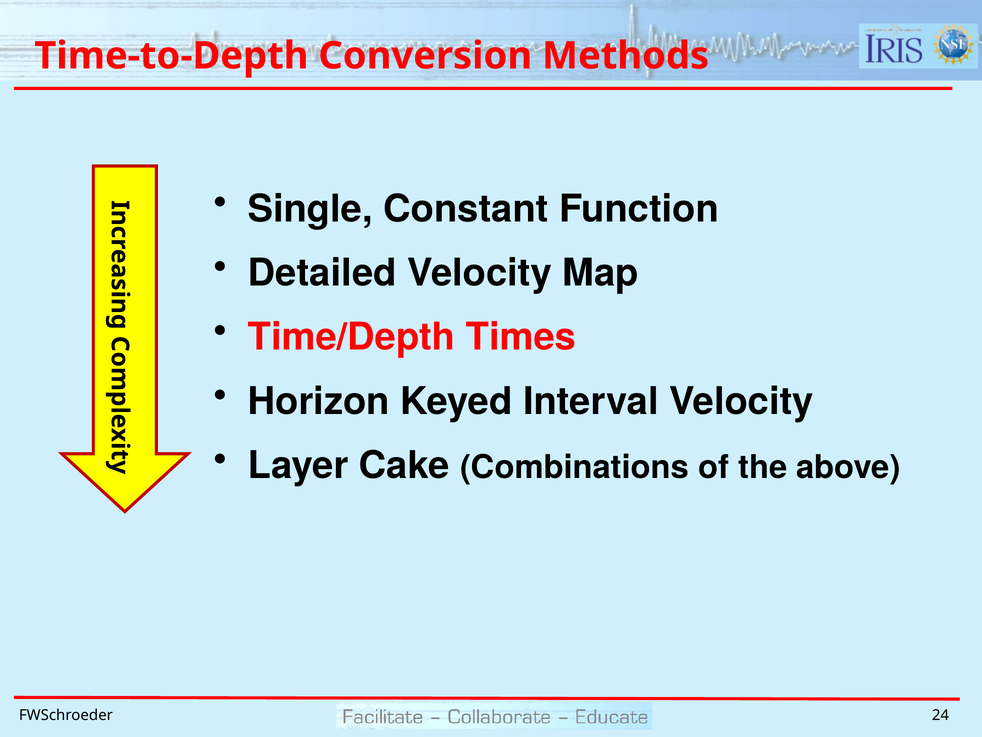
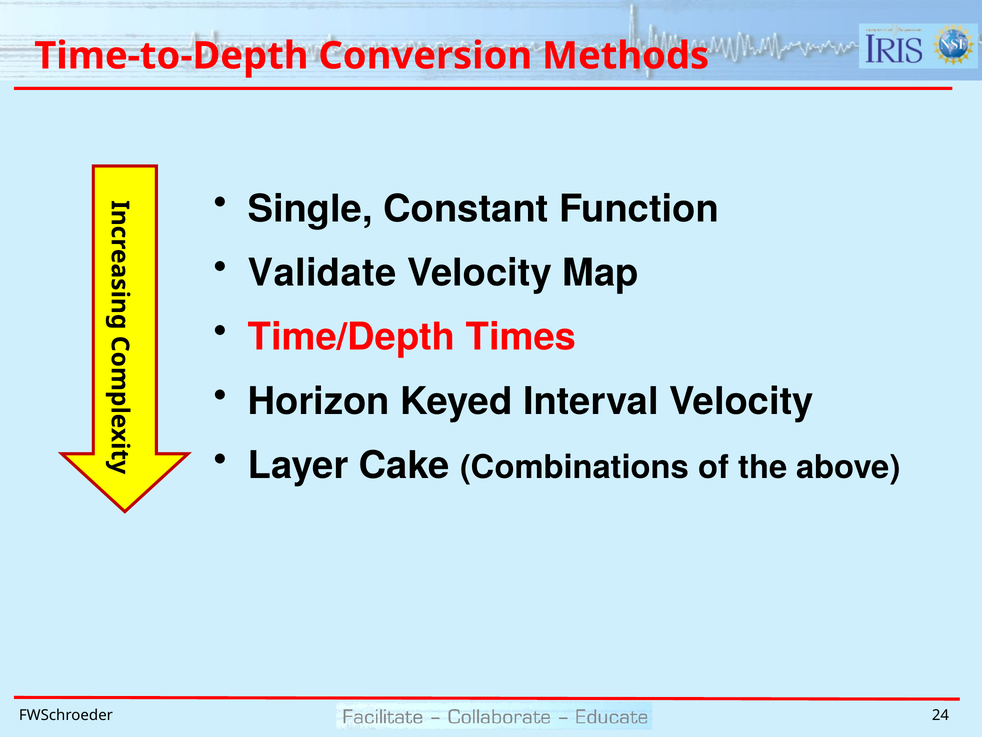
Detailed: Detailed -> Validate (322, 273)
